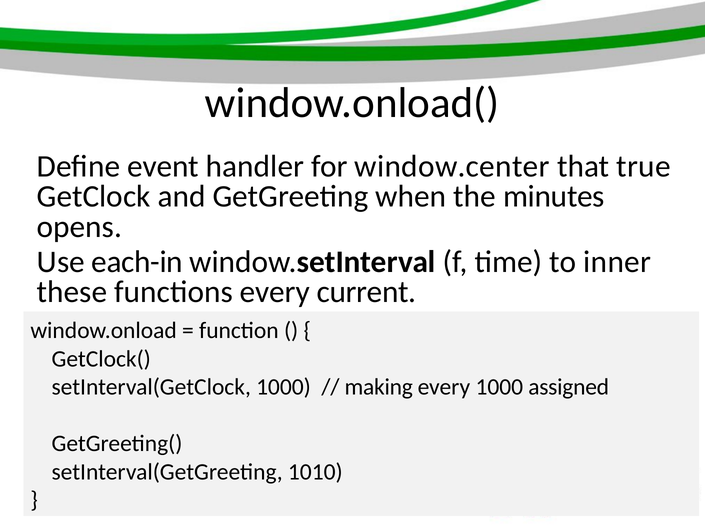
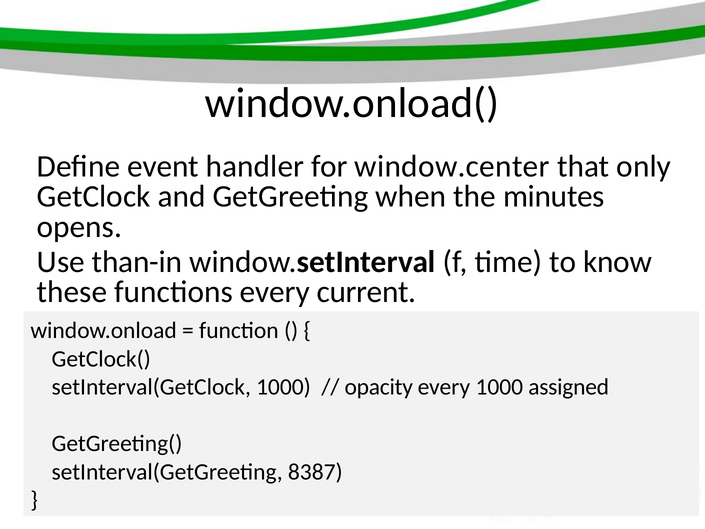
true: true -> only (644, 166)
each-in: each-in -> than-in (137, 262)
inner: inner -> know (618, 262)
making: making -> opacity (379, 387)
1010: 1010 -> 8387 (315, 472)
